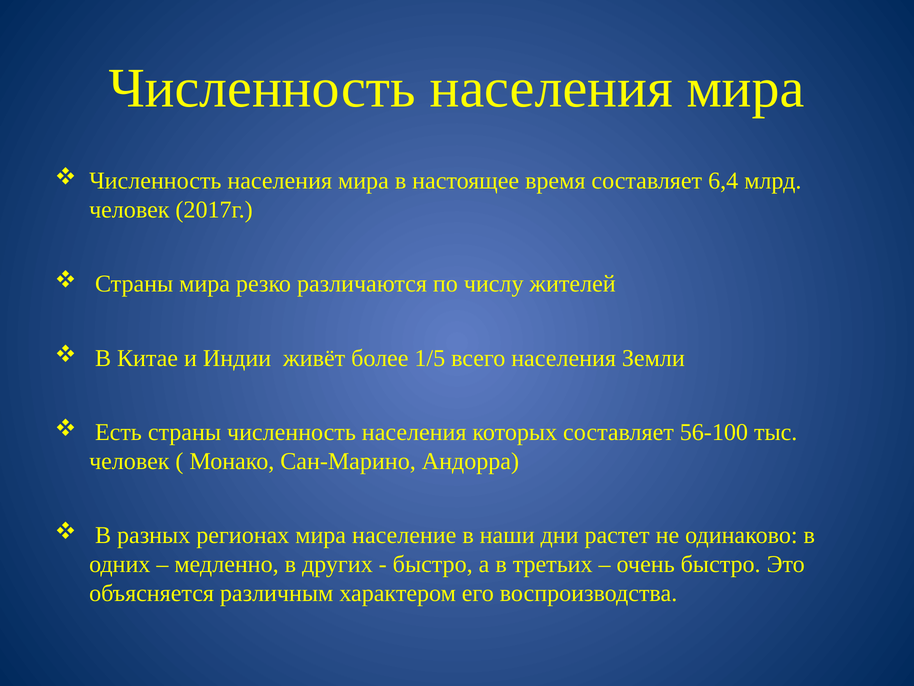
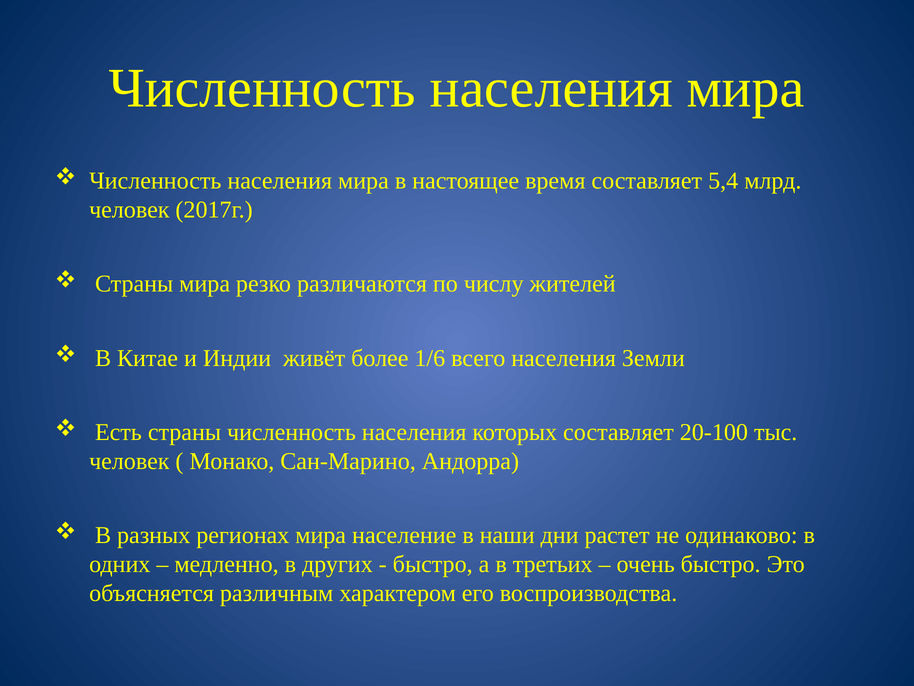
6,4: 6,4 -> 5,4 (723, 181)
1/5: 1/5 -> 1/6 (430, 358)
56-100: 56-100 -> 20-100 (714, 432)
